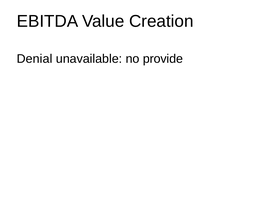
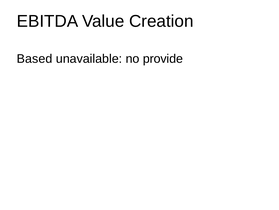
Denial: Denial -> Based (35, 59)
